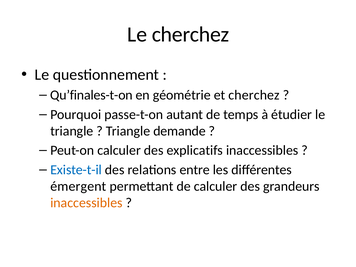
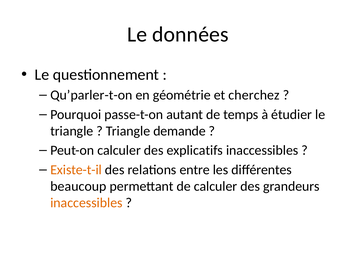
Le cherchez: cherchez -> données (190, 34)
Qu’finales-t-on: Qu’finales-t-on -> Qu’parler-t-on (91, 95)
Existe-t-il colour: blue -> orange (76, 170)
émergent: émergent -> beaucoup (78, 186)
